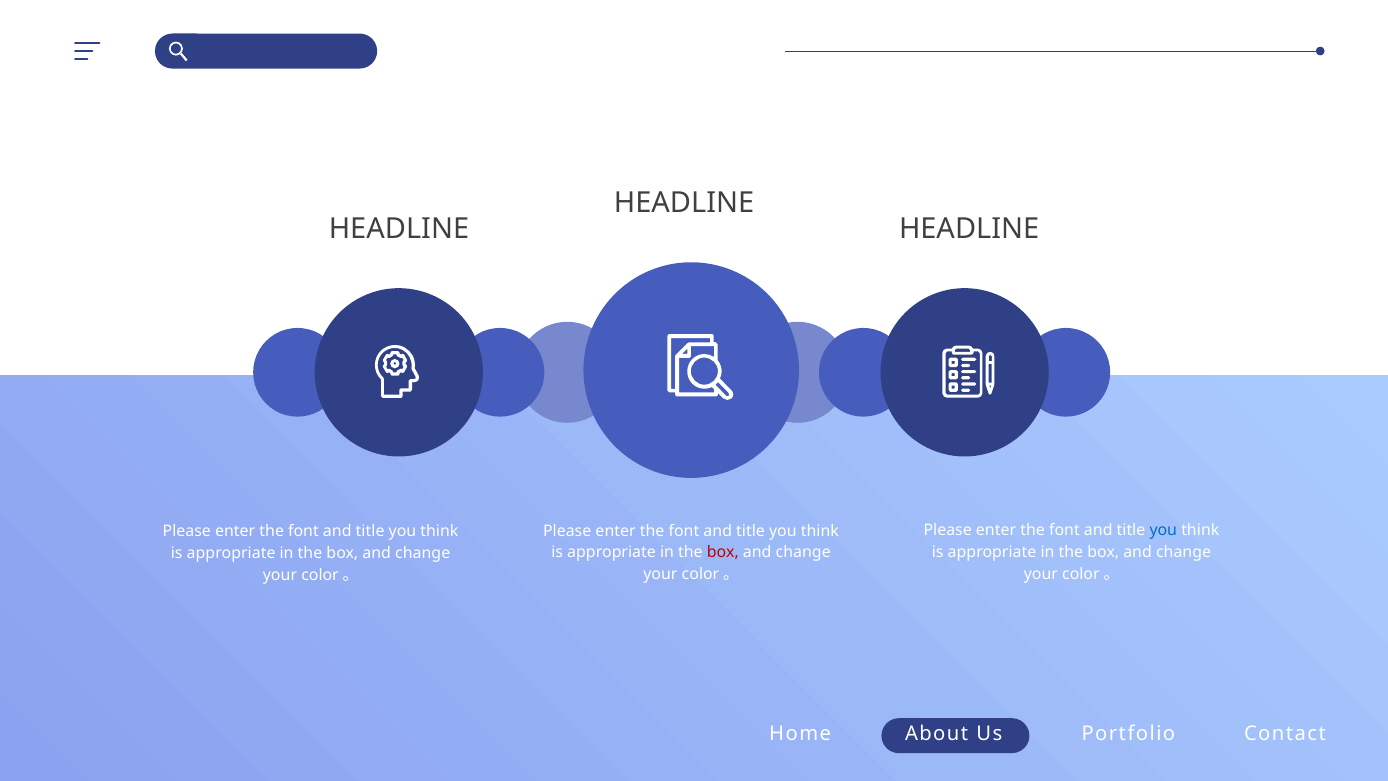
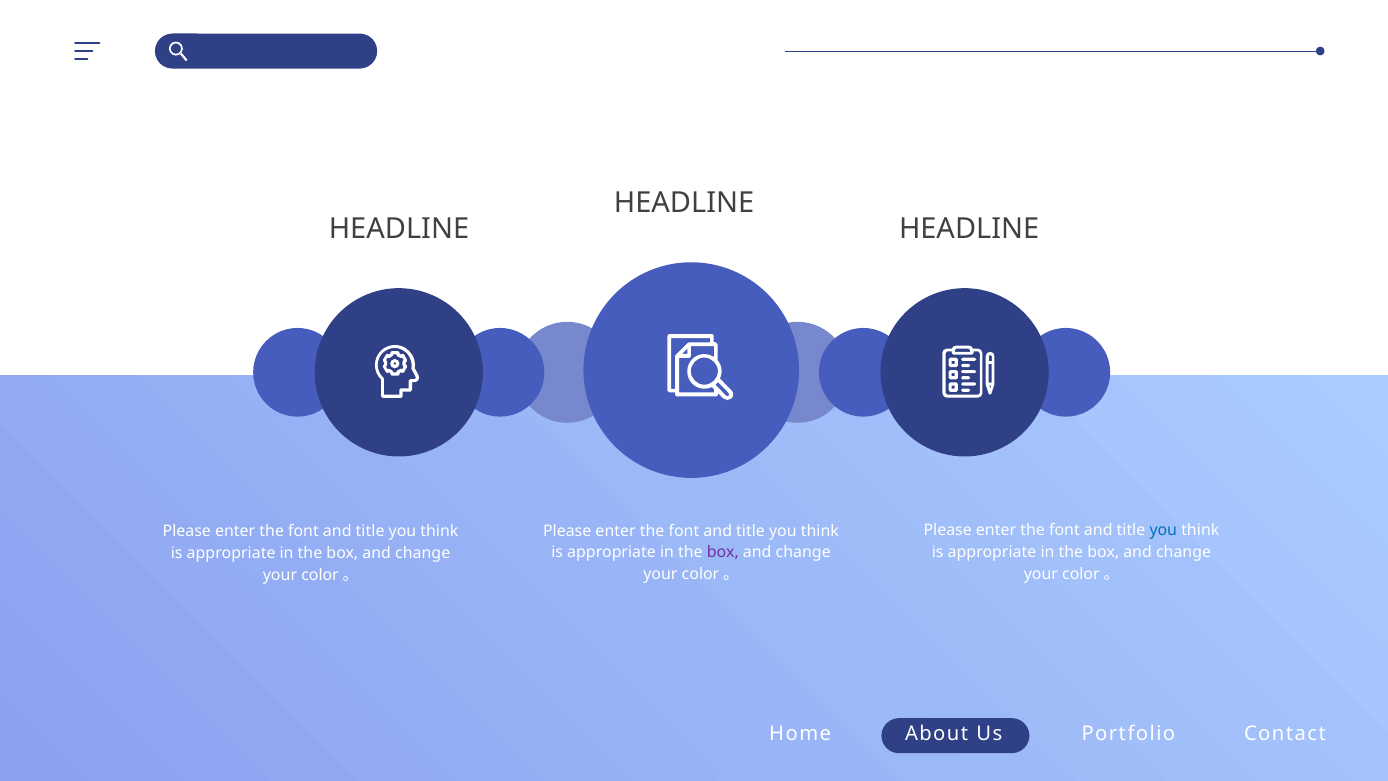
box colour: red -> purple (723, 553)
